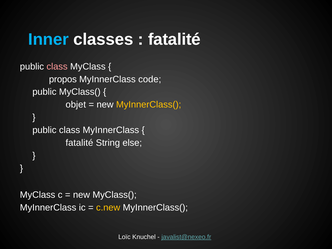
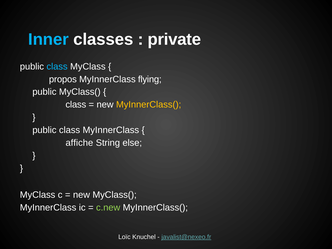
fatalité: fatalité -> private (174, 39)
class colour: pink -> light blue (57, 66)
code: code -> flying (150, 79)
objet: objet -> class (76, 105)
fatalité: fatalité -> affiche (79, 143)
c.new colour: yellow -> light green (108, 208)
